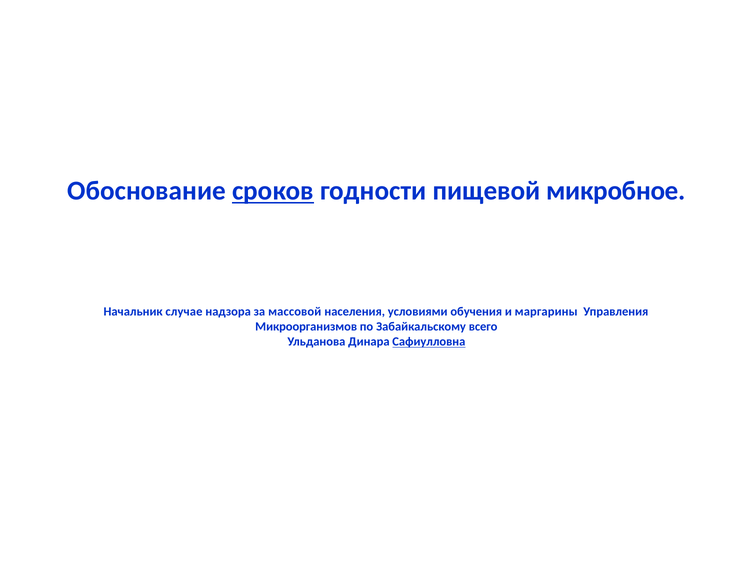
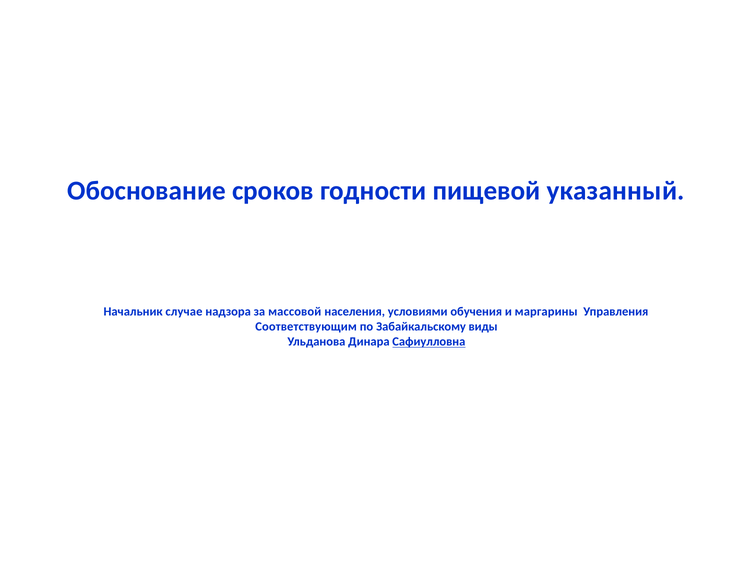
сроков underline: present -> none (273, 191)
микробное: микробное -> указанный (616, 191)
Микроорганизмов: Микроорганизмов -> Соответствующим (306, 327)
всего: всего -> виды (483, 327)
